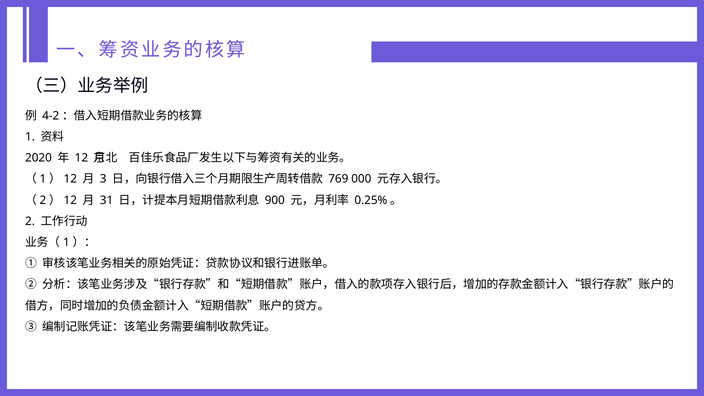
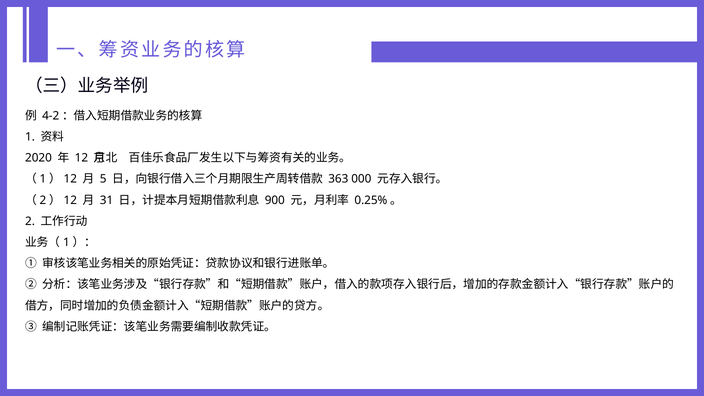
3: 3 -> 5 (103, 179)
769: 769 -> 363 (338, 179)
